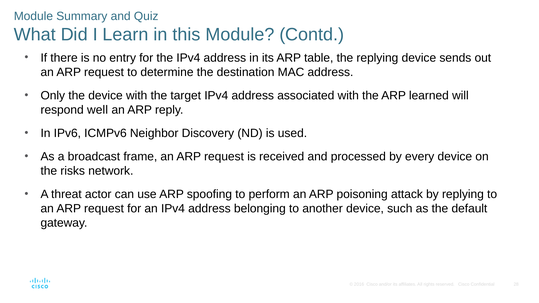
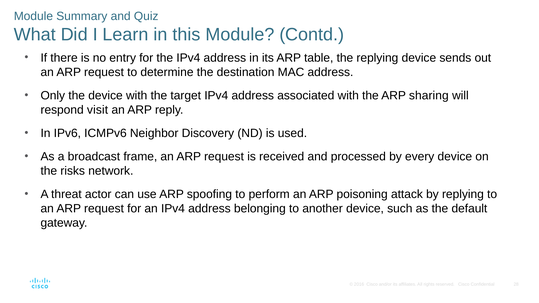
learned: learned -> sharing (429, 96)
well: well -> visit (98, 110)
